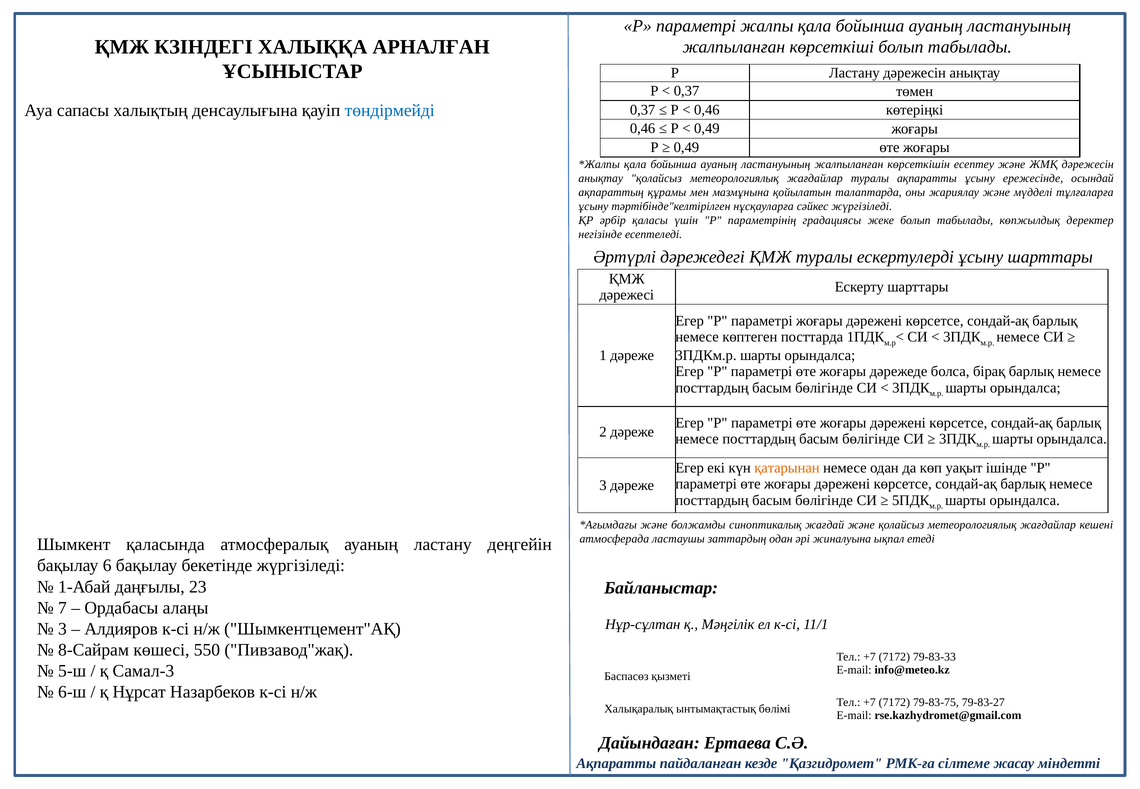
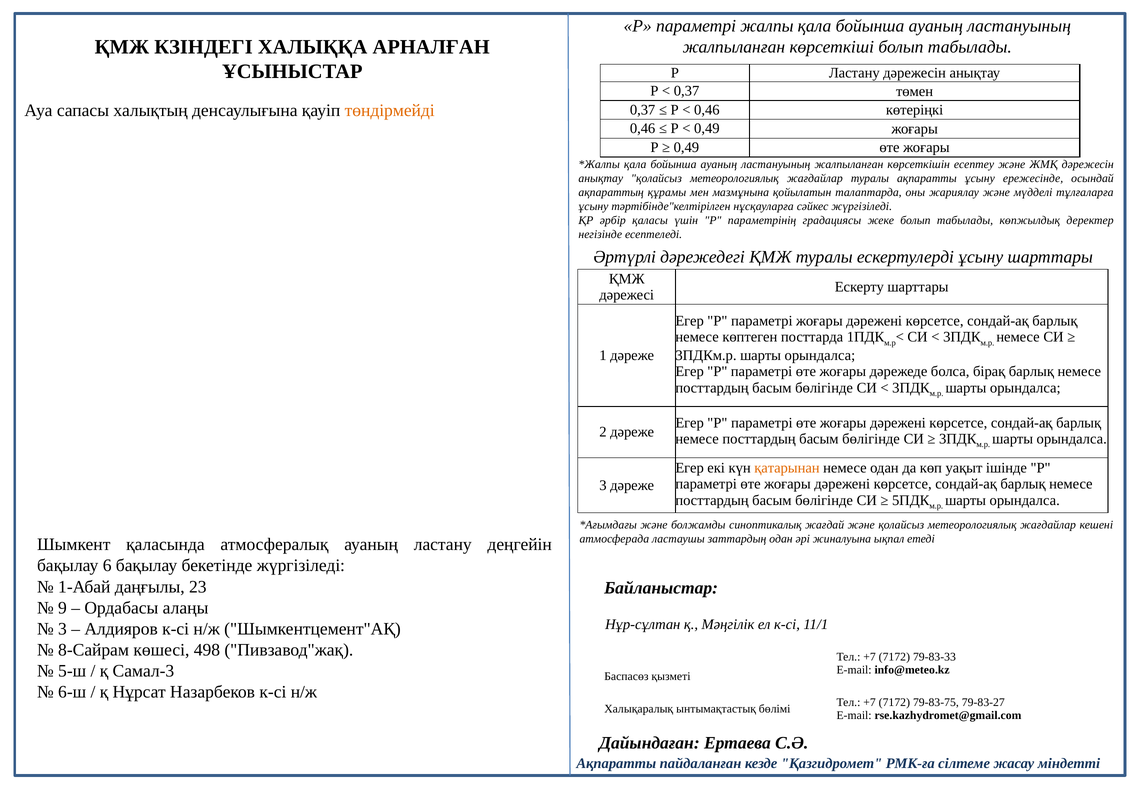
төндірмейді colour: blue -> orange (390, 111)
7: 7 -> 9 (63, 608)
550: 550 -> 498 (207, 650)
